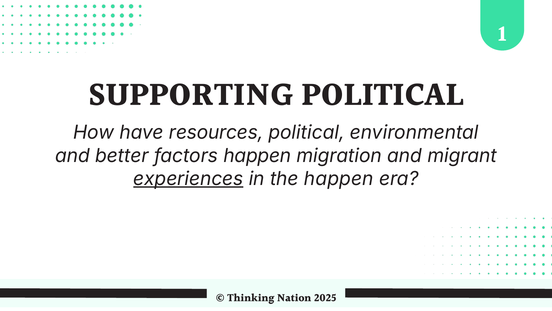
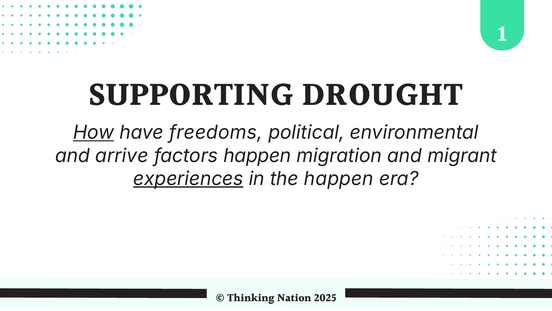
SUPPORTING POLITICAL: POLITICAL -> DROUGHT (382, 96)
How underline: none -> present (94, 132)
resources: resources -> freedoms (216, 132)
better: better -> arrive (122, 155)
